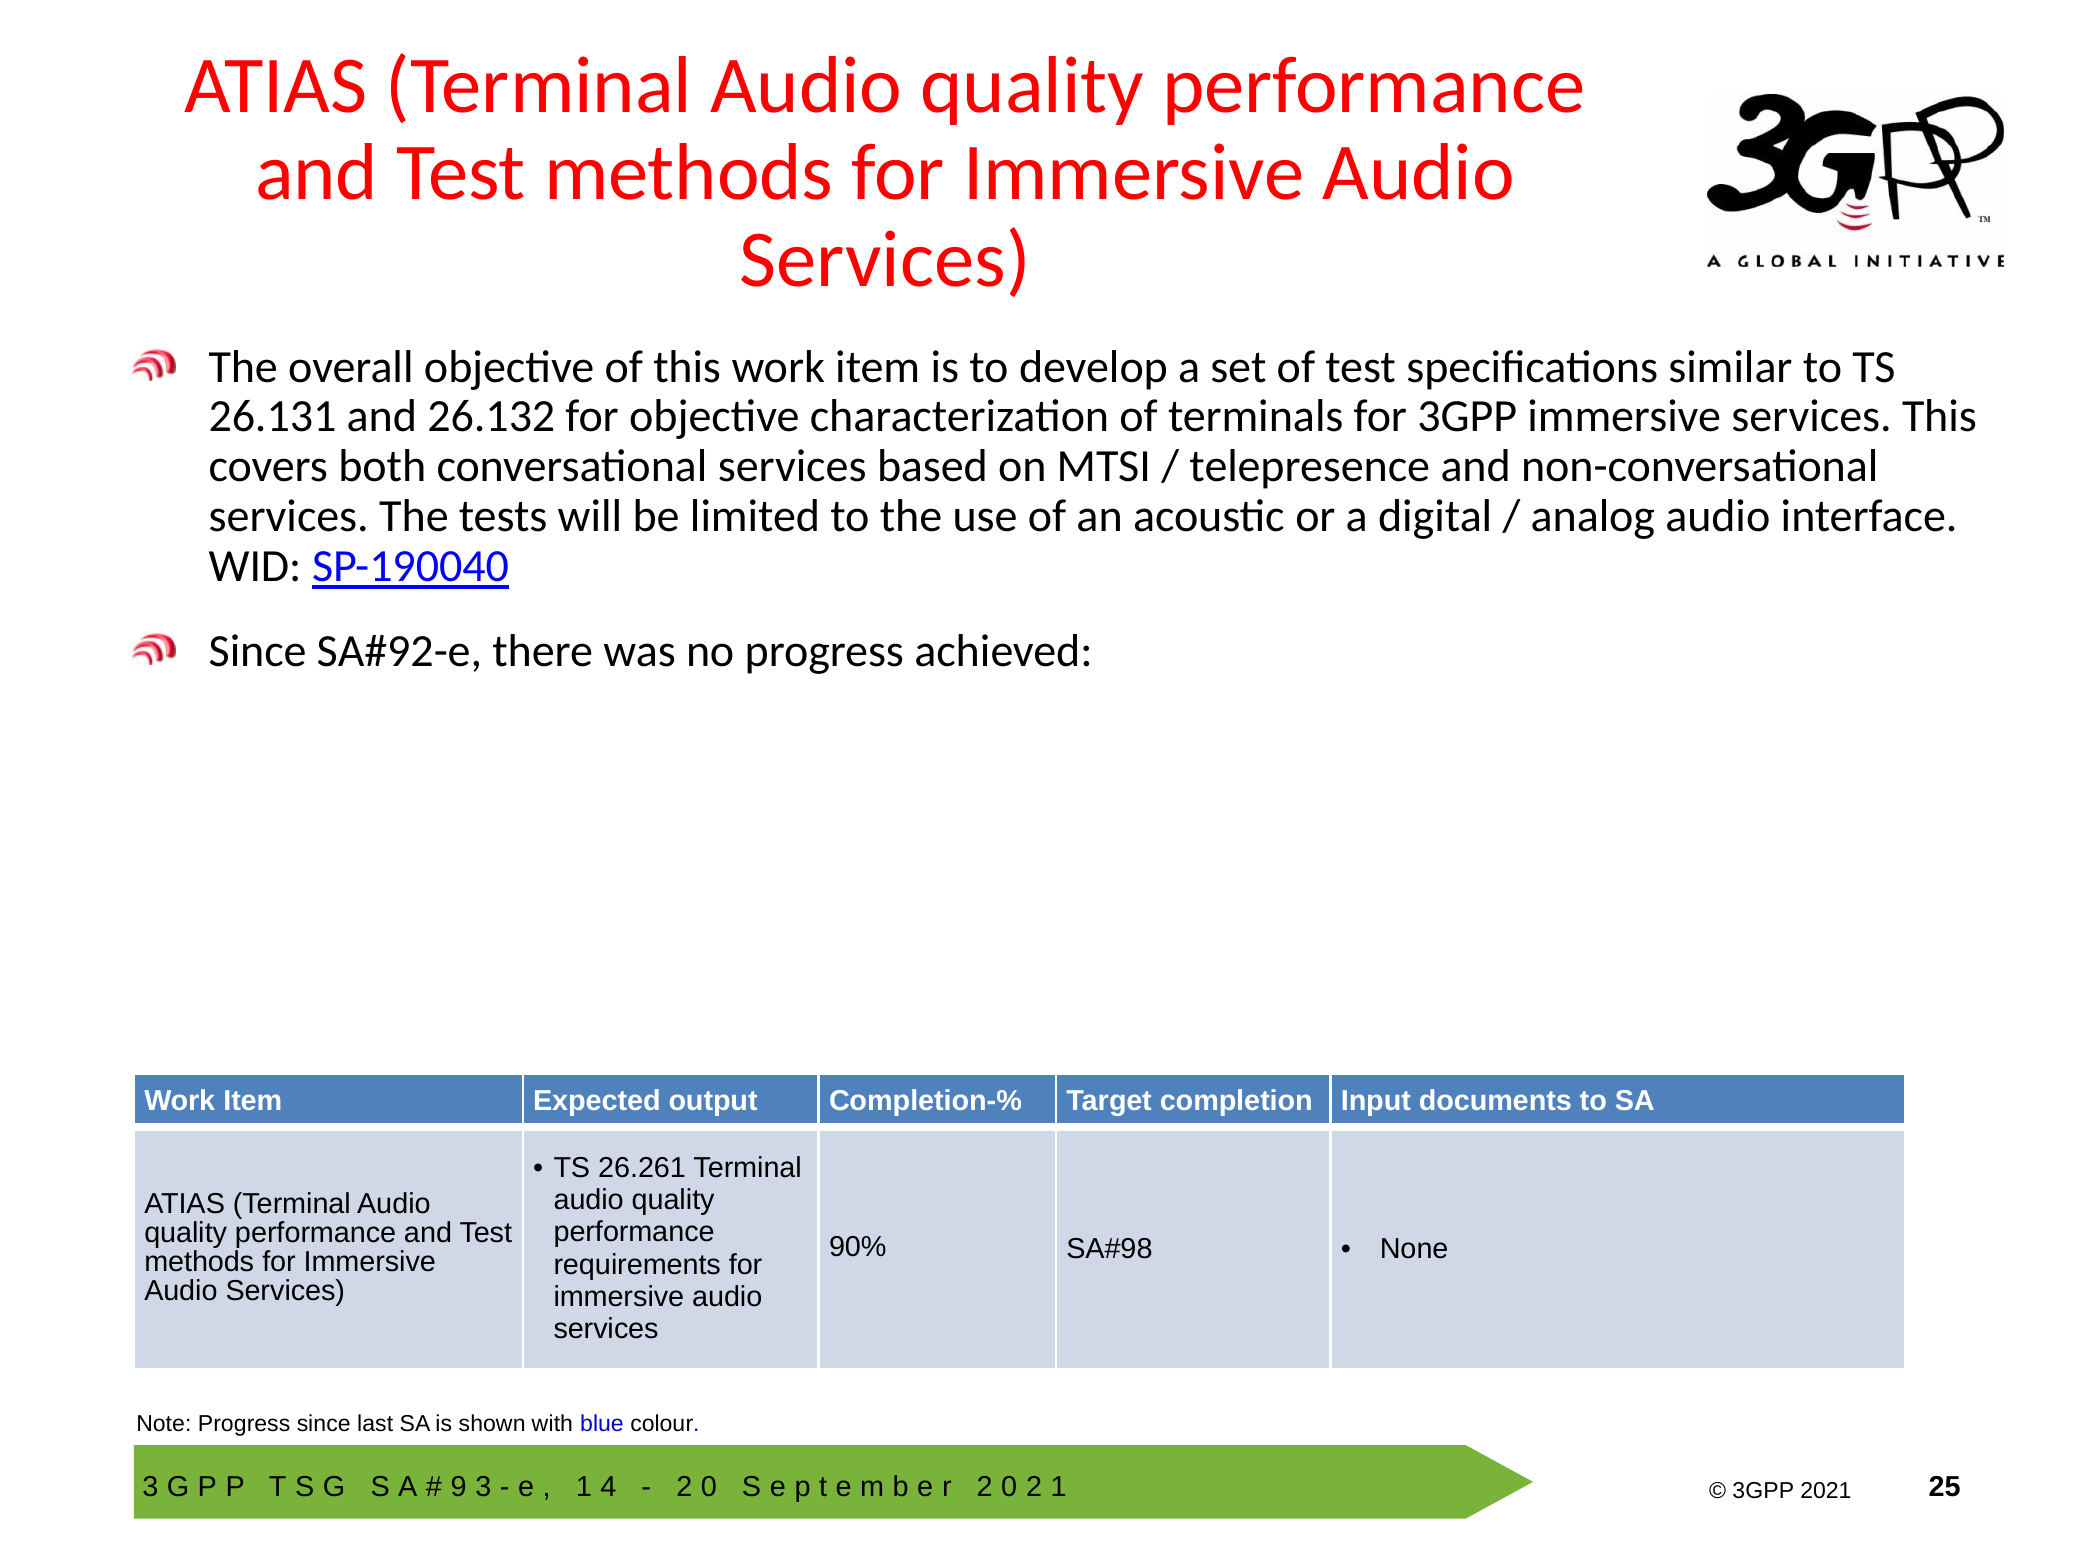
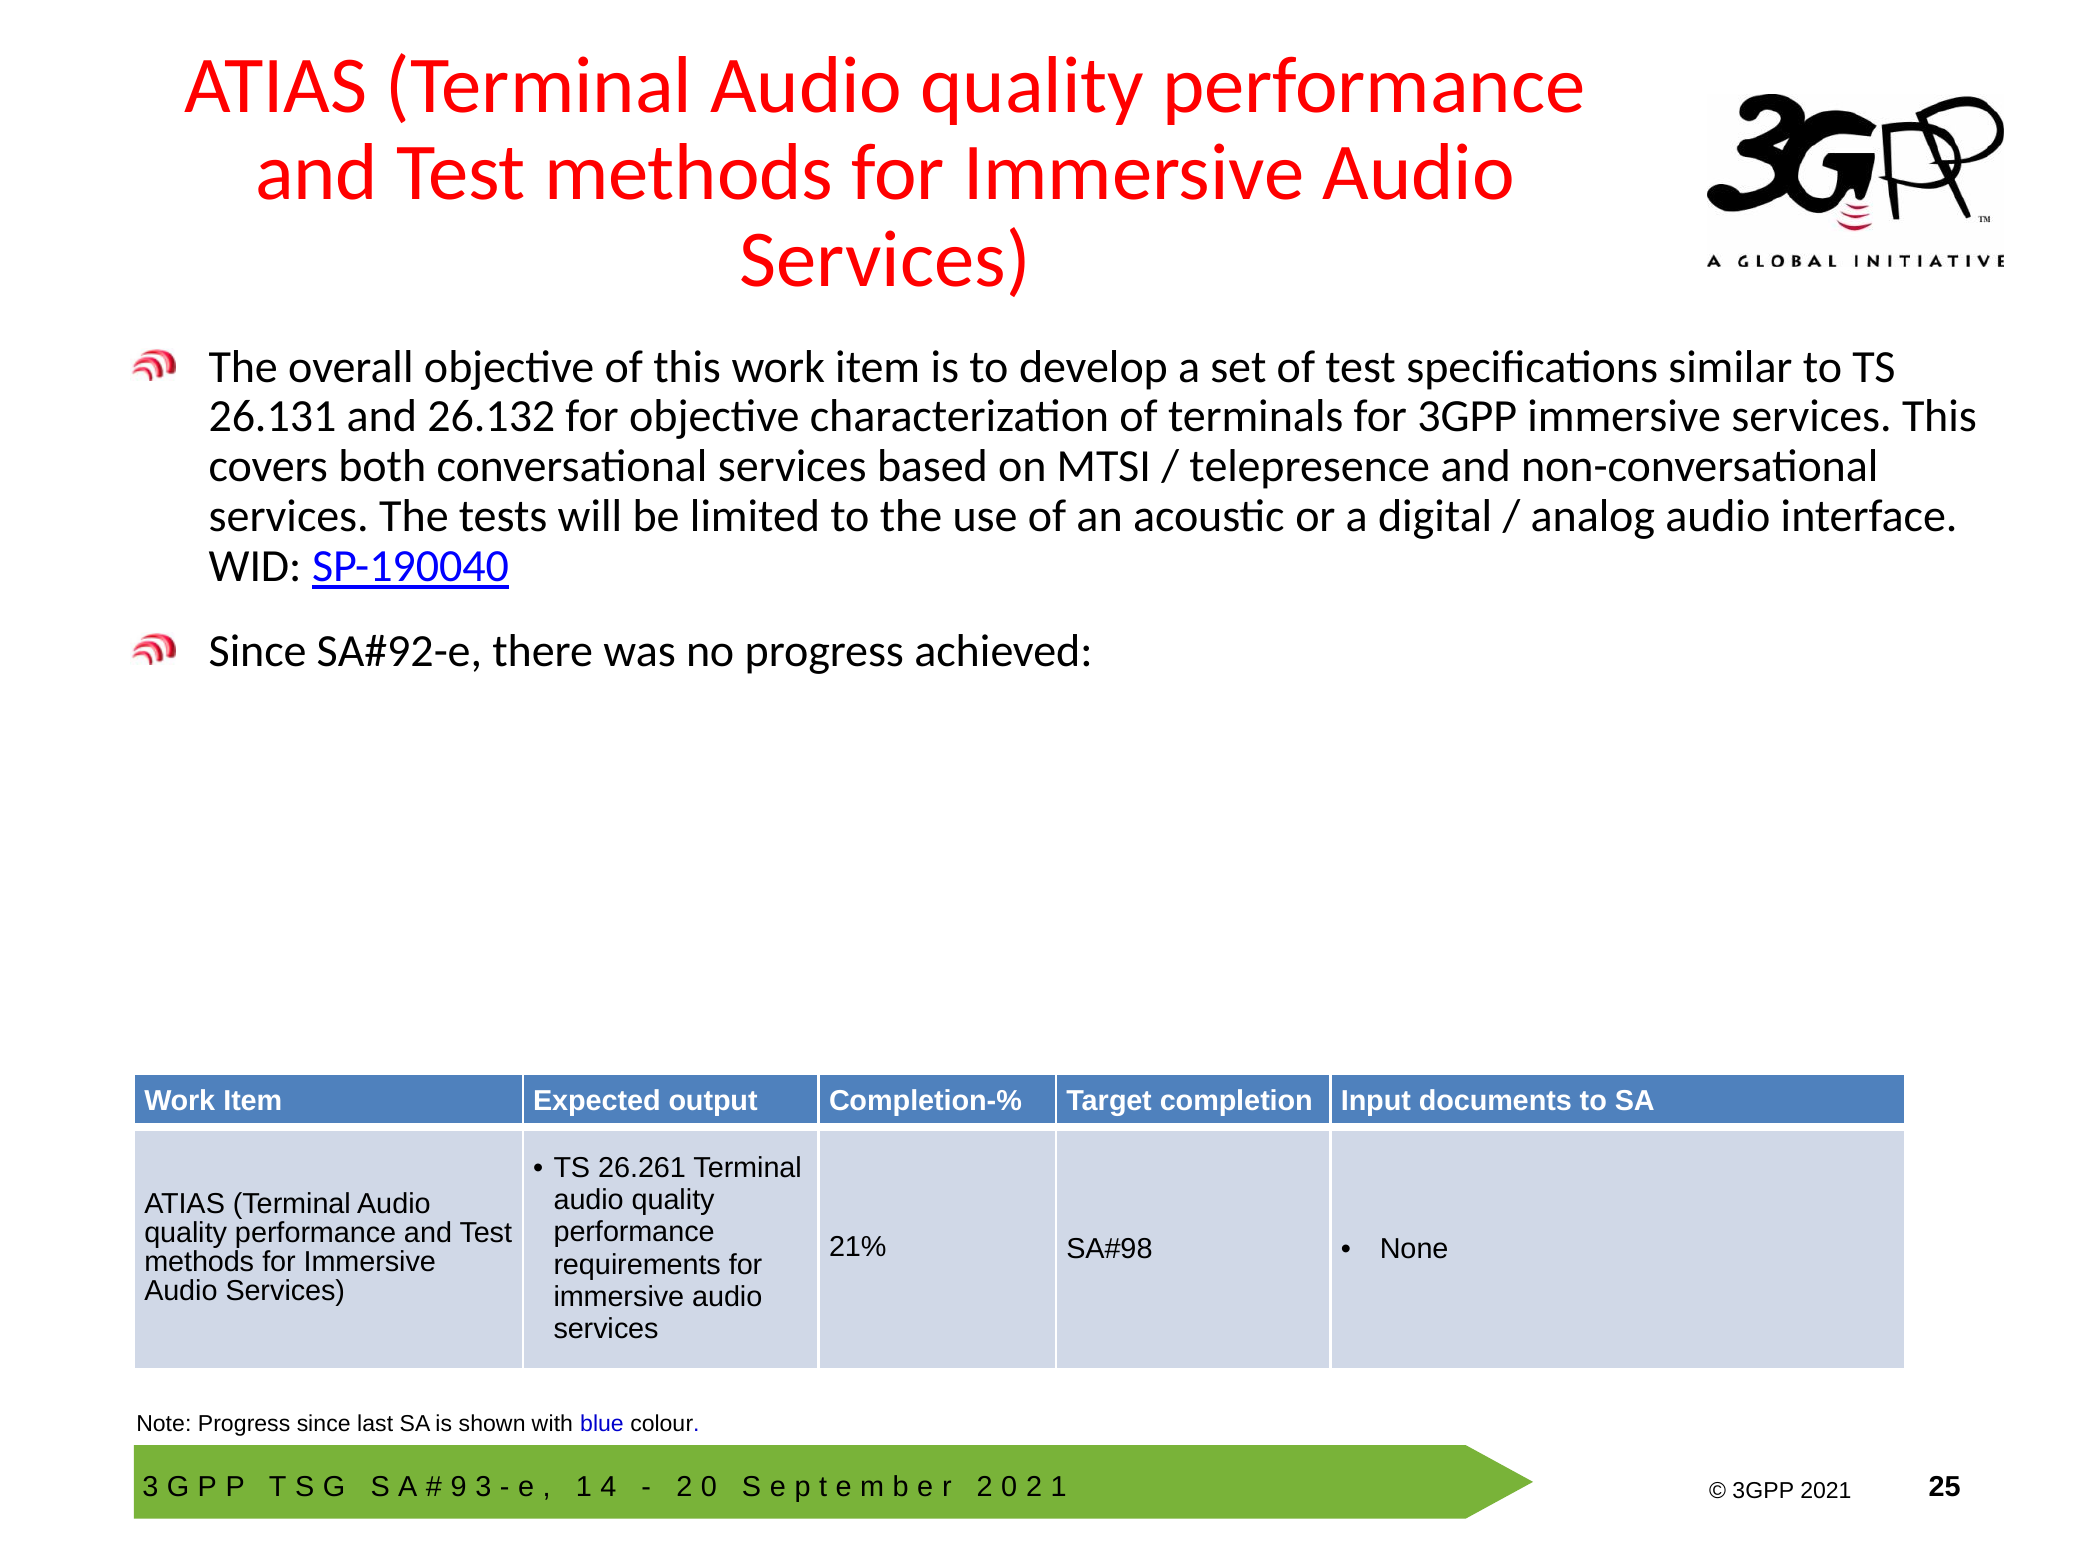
90%: 90% -> 21% (858, 1248)
